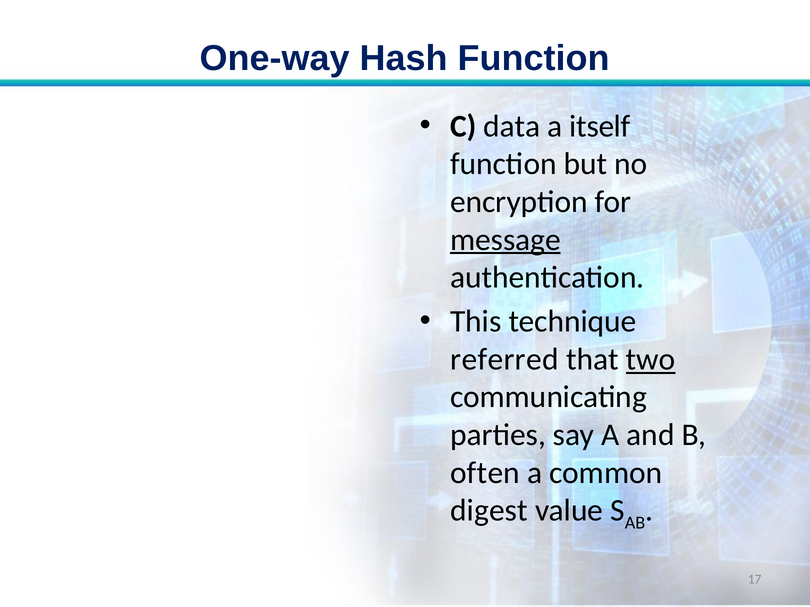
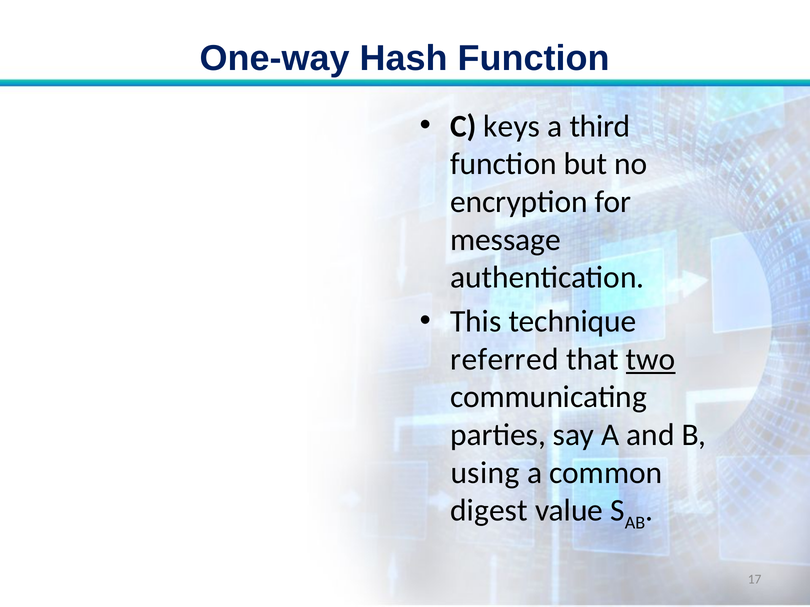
data: data -> keys (512, 126)
itself: itself -> third (600, 126)
message underline: present -> none (505, 240)
often: often -> using (485, 473)
